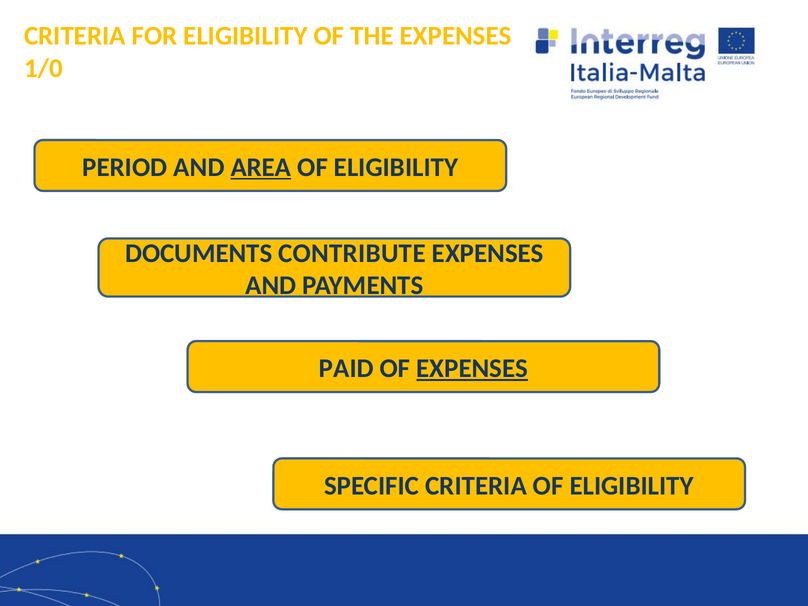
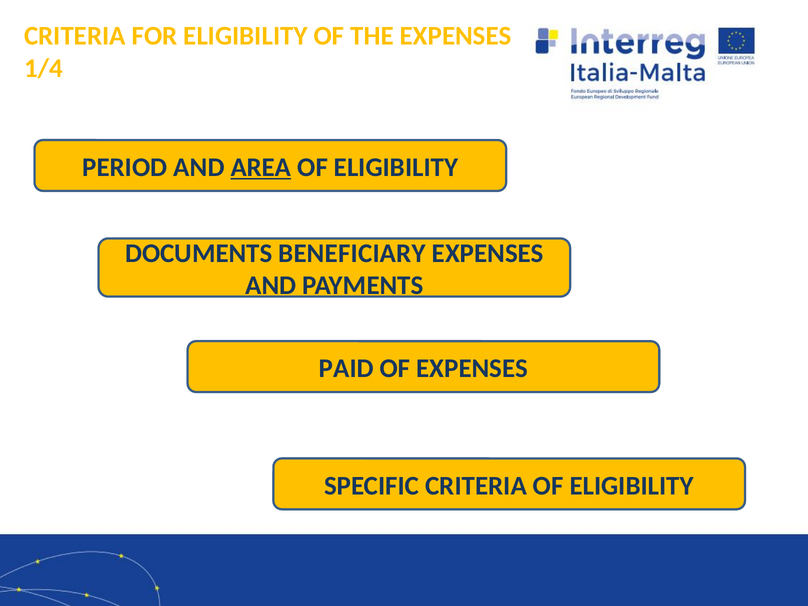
1/0: 1/0 -> 1/4 (43, 68)
CONTRIBUTE: CONTRIBUTE -> BENEFICIARY (352, 253)
EXPENSES underline: present -> none (472, 368)
